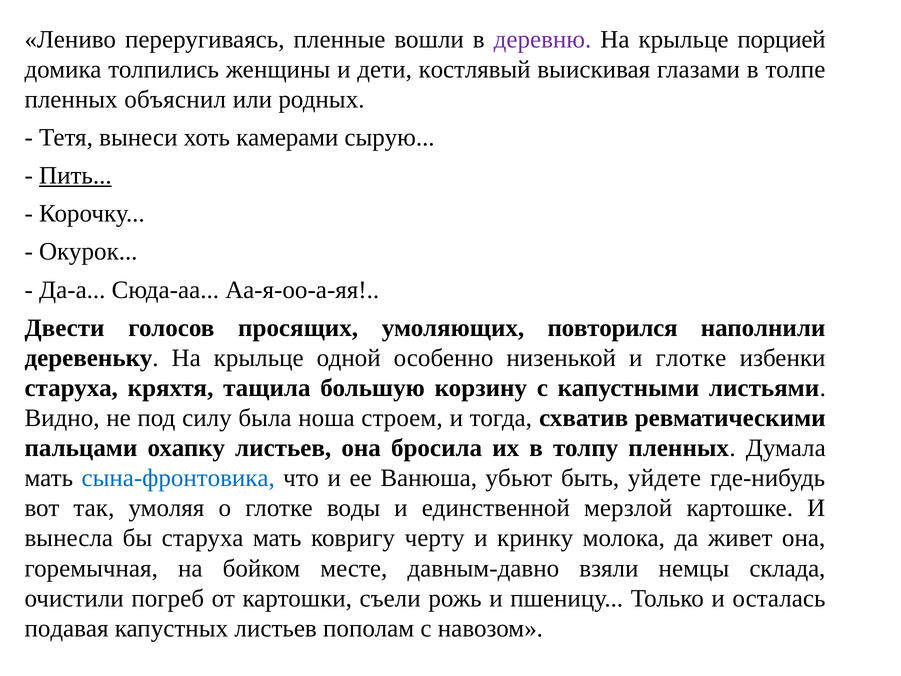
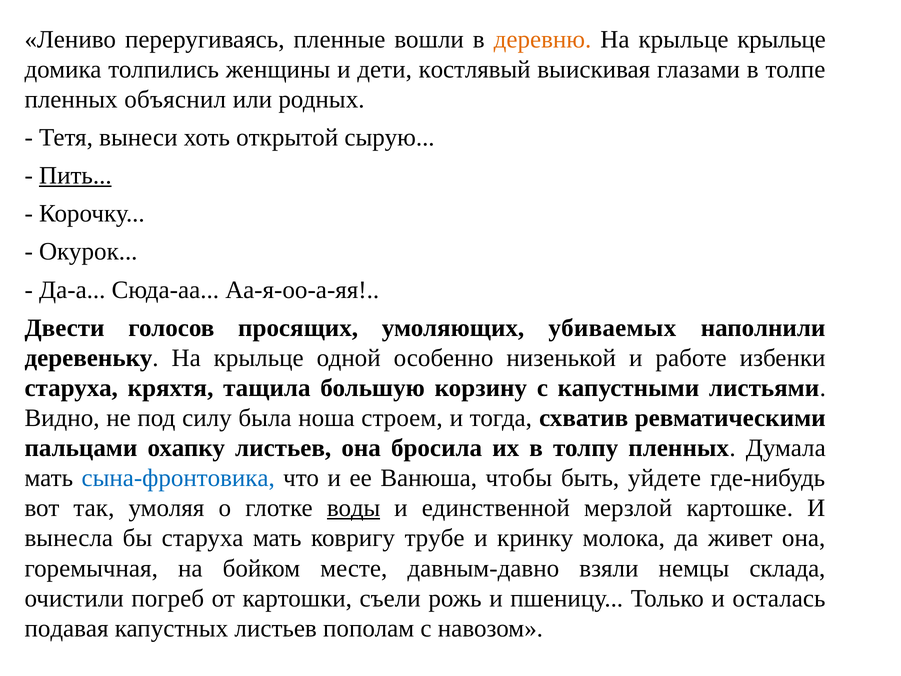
деревню colour: purple -> orange (543, 39)
крыльце порцией: порцией -> крыльце (782, 39)
камерами: камерами -> открытой (287, 137)
повторился: повторился -> убиваемых (612, 328)
и глотке: глотке -> работе (691, 358)
убьют: убьют -> чтобы (519, 478)
воды underline: none -> present (354, 508)
черту: черту -> трубе (435, 538)
